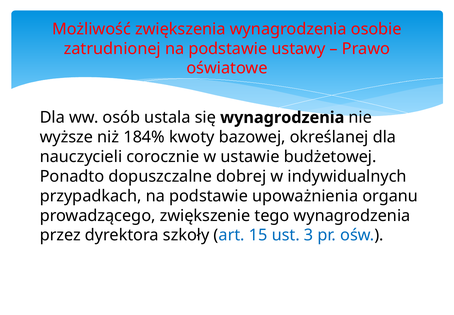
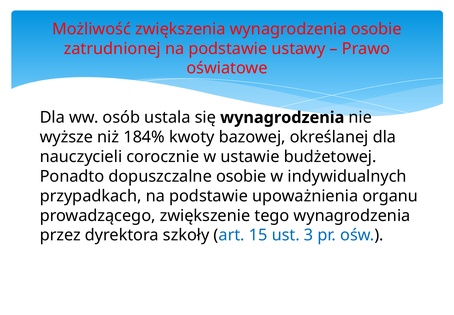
dopuszczalne dobrej: dobrej -> osobie (241, 176)
